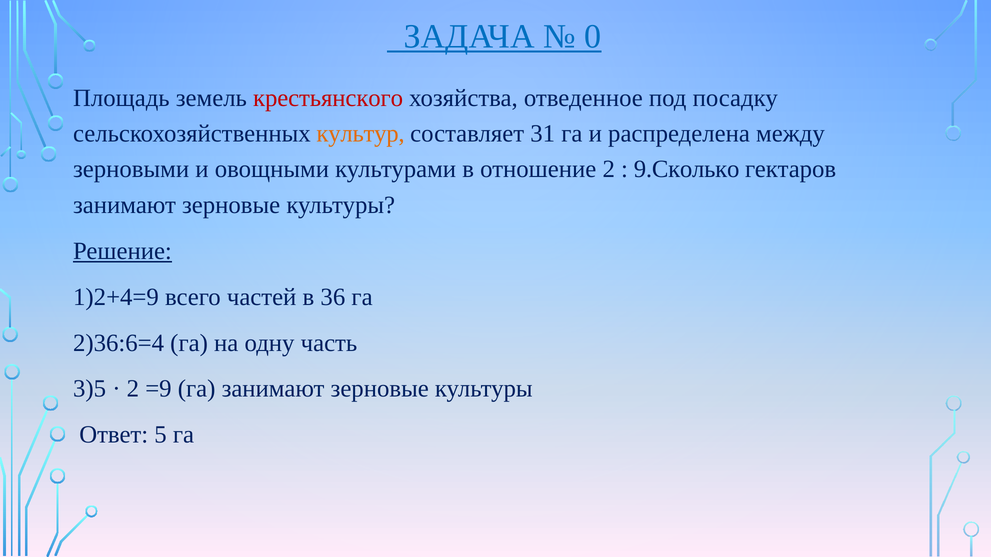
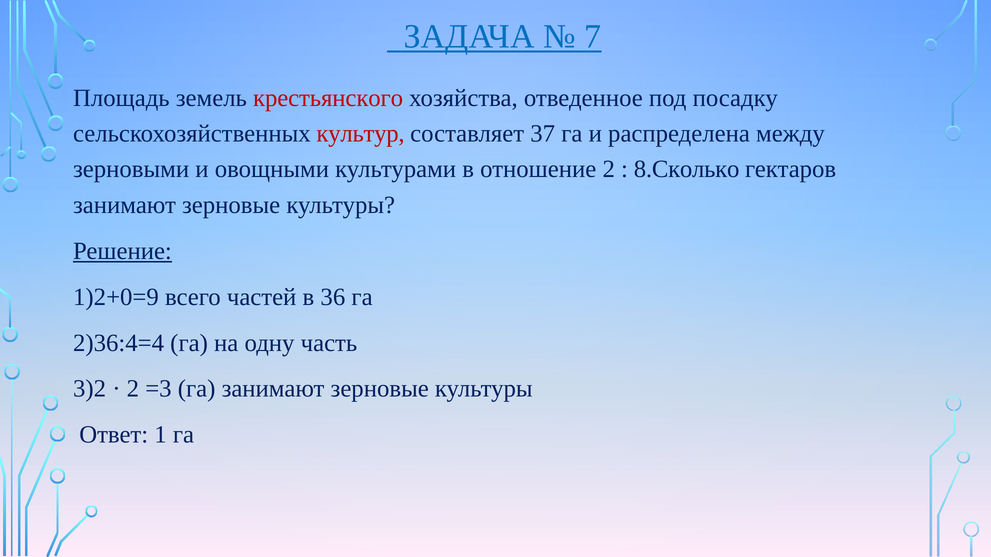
0: 0 -> 7 (593, 37)
культур colour: orange -> red (361, 134)
31: 31 -> 37 (543, 134)
9.Сколько: 9.Сколько -> 8.Сколько (687, 169)
1)2+4=9: 1)2+4=9 -> 1)2+0=9 (116, 297)
2)36:6=4: 2)36:6=4 -> 2)36:4=4 (119, 343)
3)5: 3)5 -> 3)2 (90, 389)
=9: =9 -> =3 (158, 389)
5: 5 -> 1 (161, 435)
